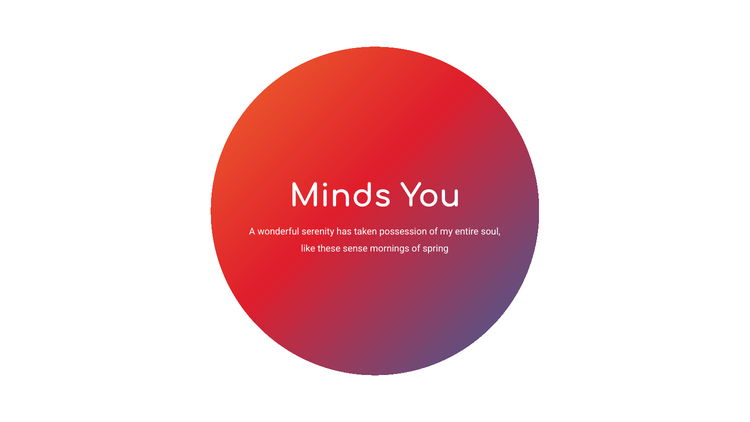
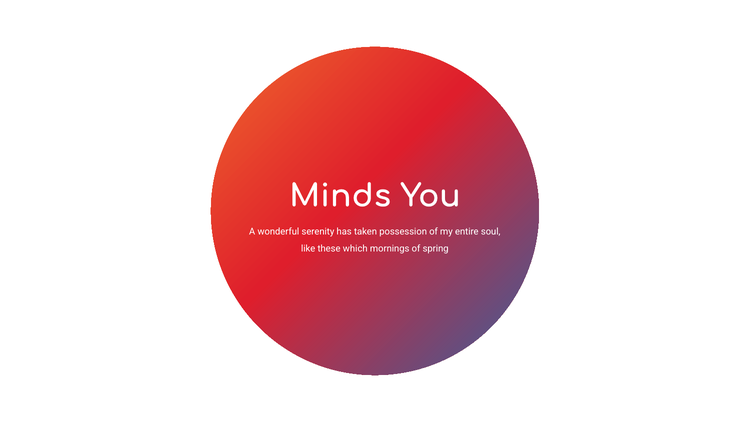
sense: sense -> which (355, 248)
